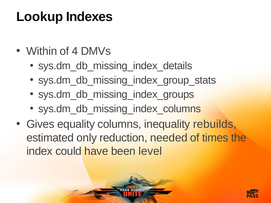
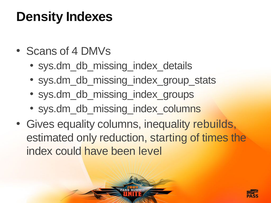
Lookup: Lookup -> Density (40, 17)
Within: Within -> Scans (42, 51)
needed: needed -> starting (169, 138)
